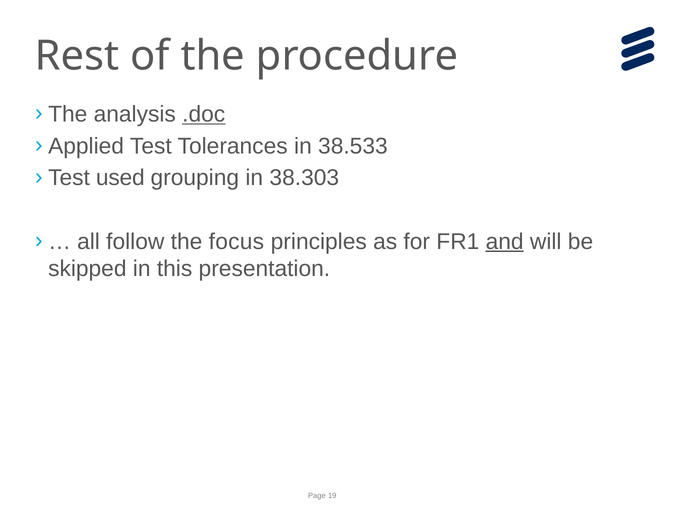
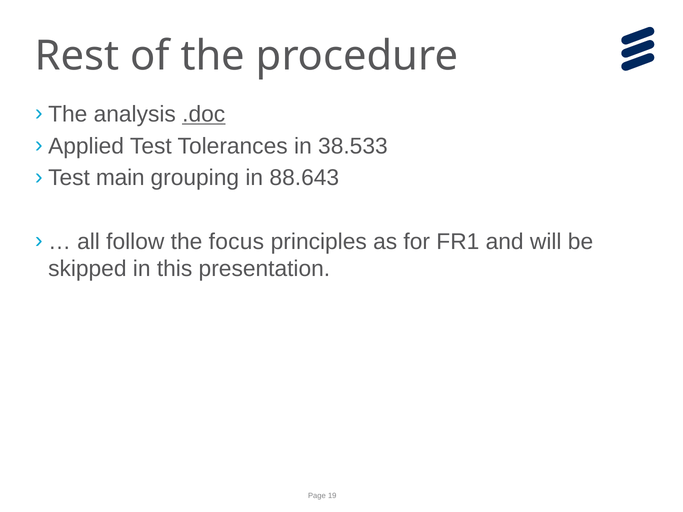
used: used -> main (120, 178)
38.303: 38.303 -> 88.643 (304, 178)
and underline: present -> none (505, 242)
